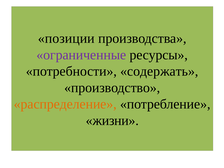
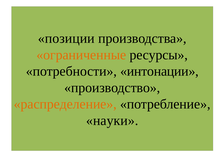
ограниченные colour: purple -> orange (81, 55)
содержать: содержать -> интонации (159, 71)
жизни: жизни -> науки (112, 121)
